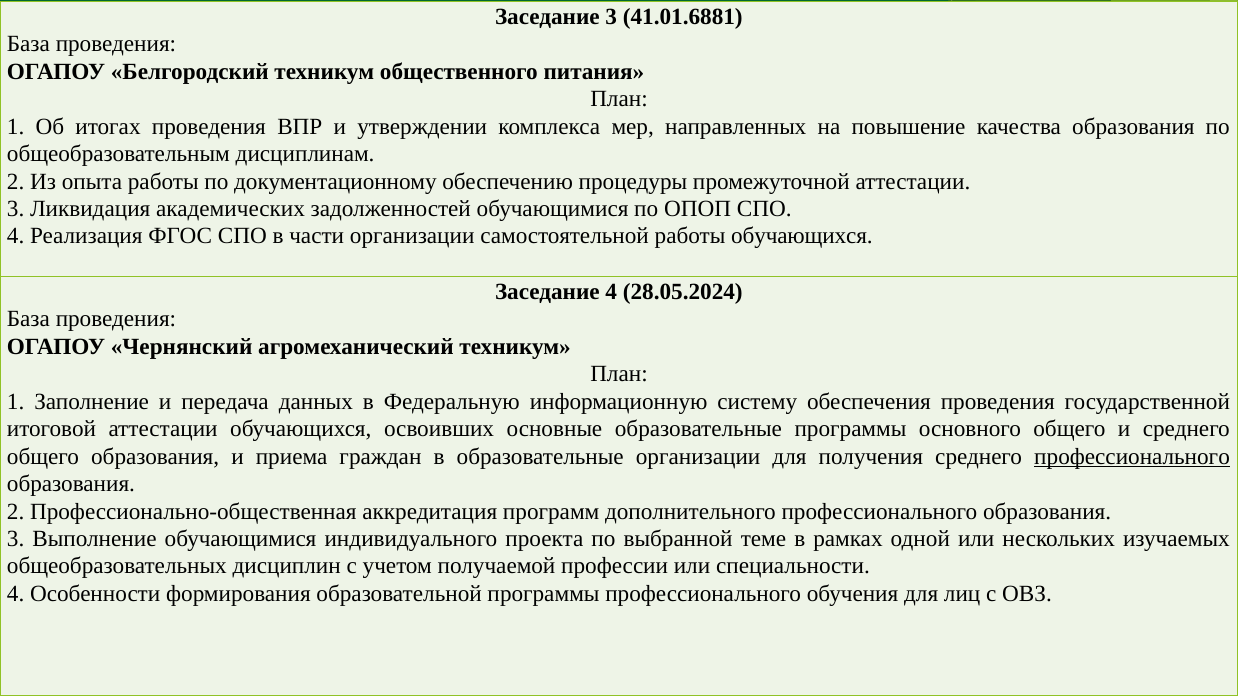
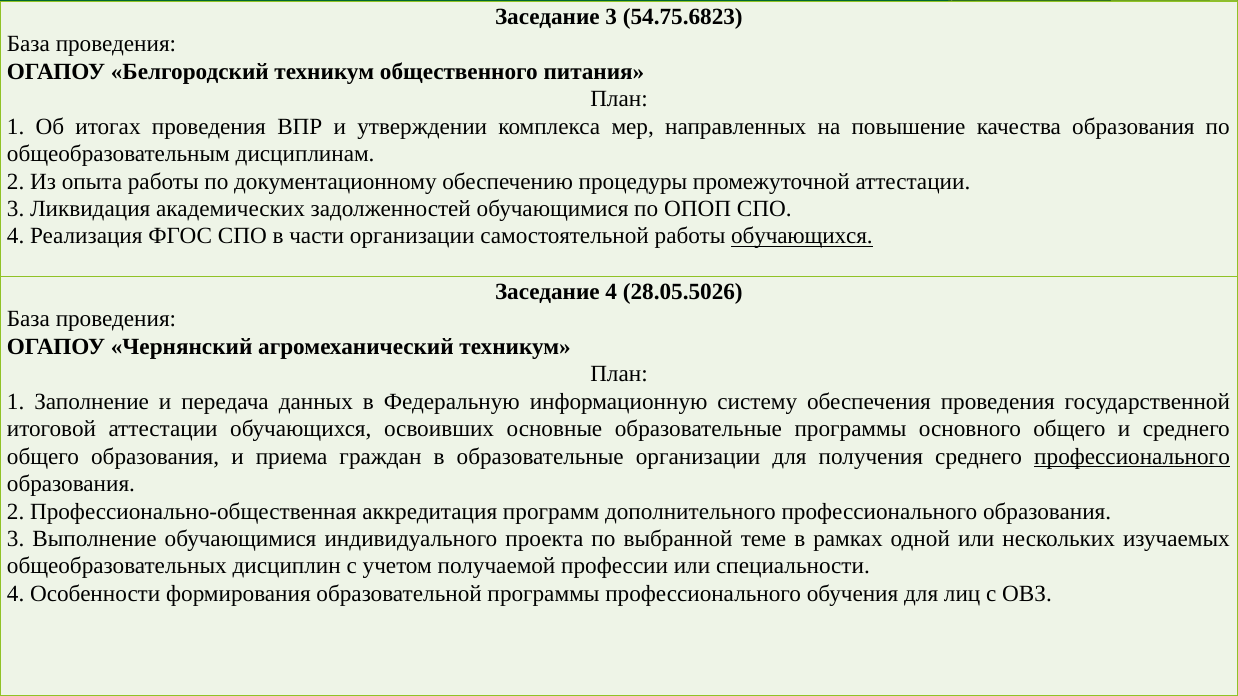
41.01.6881: 41.01.6881 -> 54.75.6823 (683, 17)
обучающихся underline: none -> present (802, 236)
28.05.2024: 28.05.2024 -> 28.05.5026 (683, 292)
